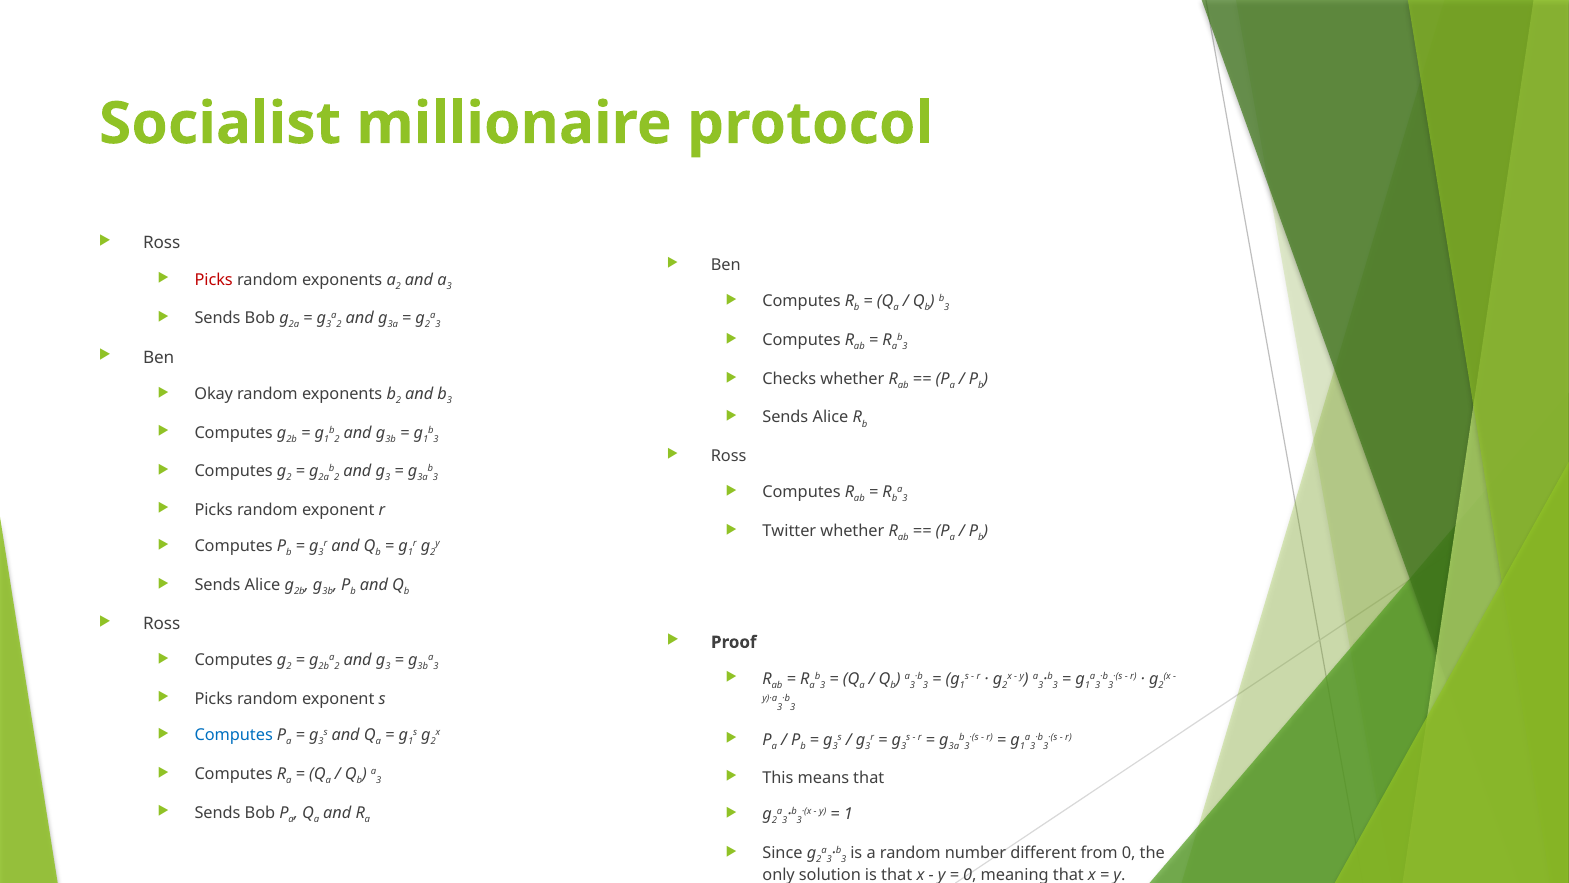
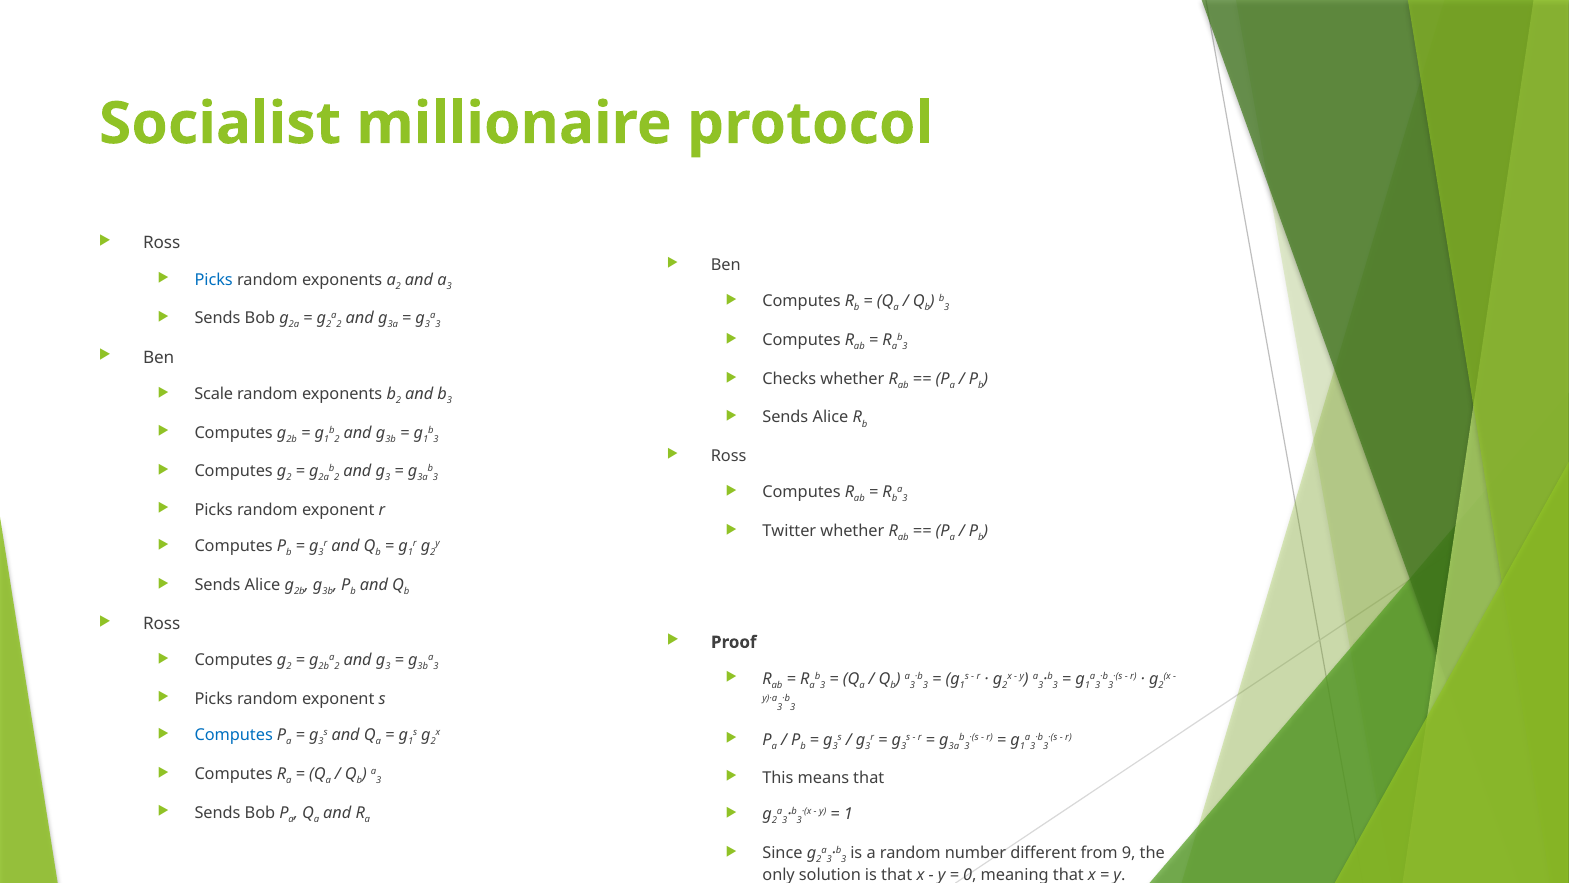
Picks colour: red -> blue (214, 280)
3: 3 -> 2 (329, 325)
2: 2 -> 3 (428, 325)
Okay: Okay -> Scale (214, 394)
from 0: 0 -> 9 (1129, 853)
